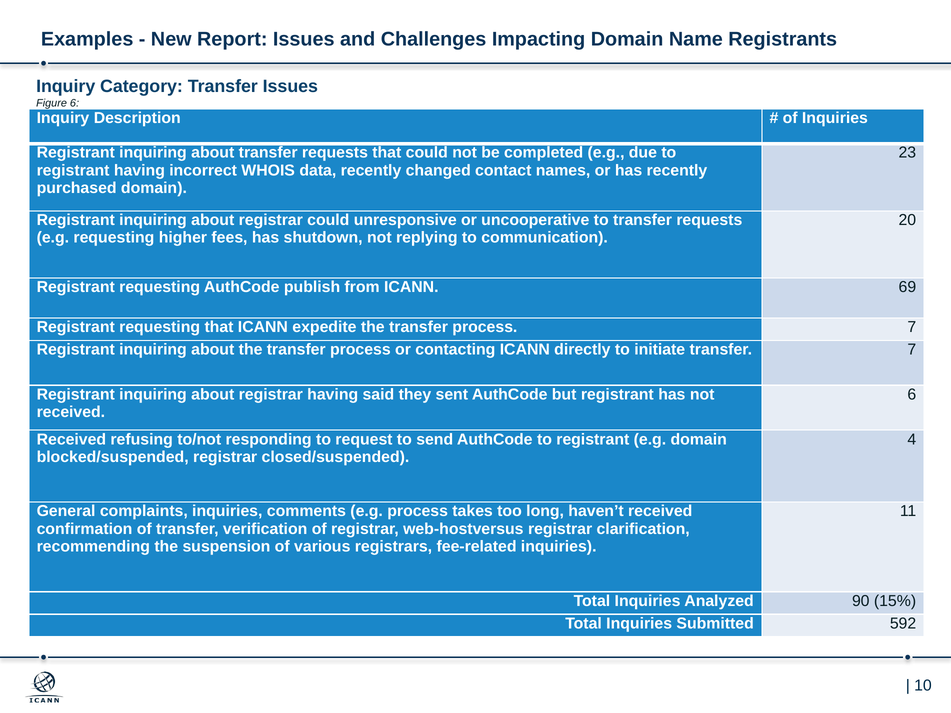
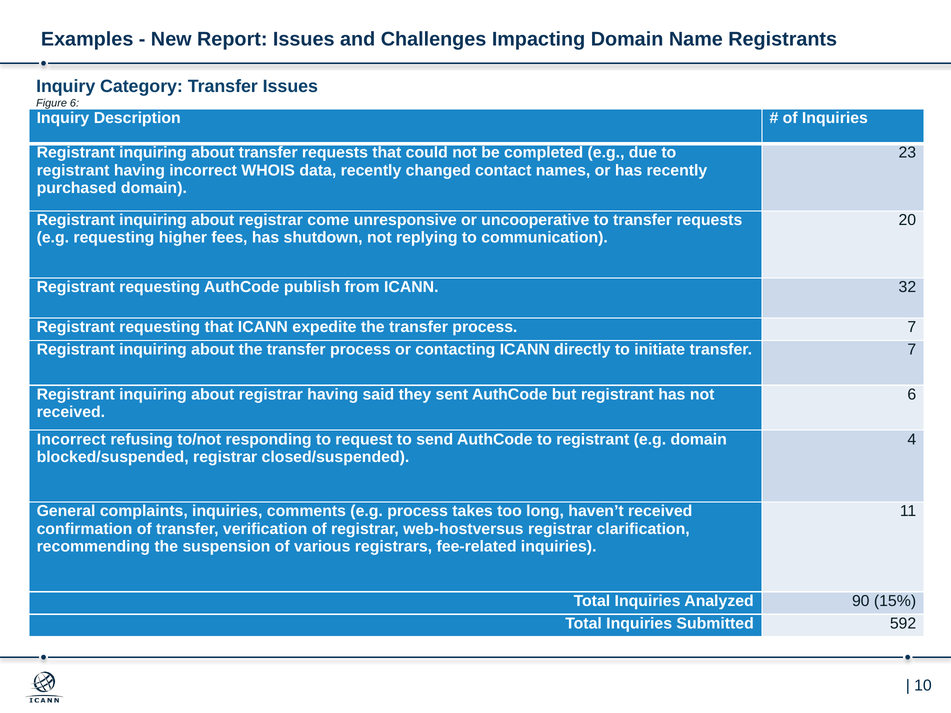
registrar could: could -> come (328, 220)
69: 69 -> 32 (907, 287)
Received: Received -> Incorrect (71, 439)
